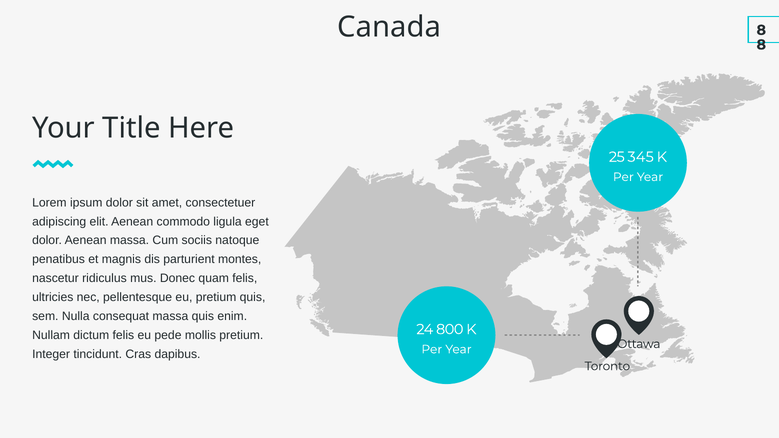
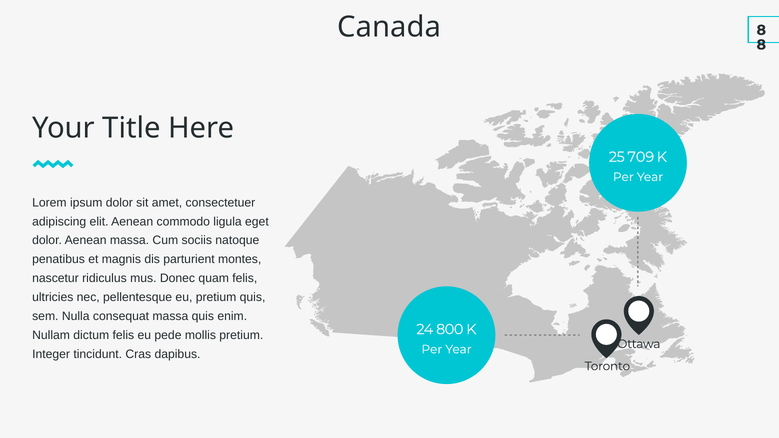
345: 345 -> 709 (641, 157)
